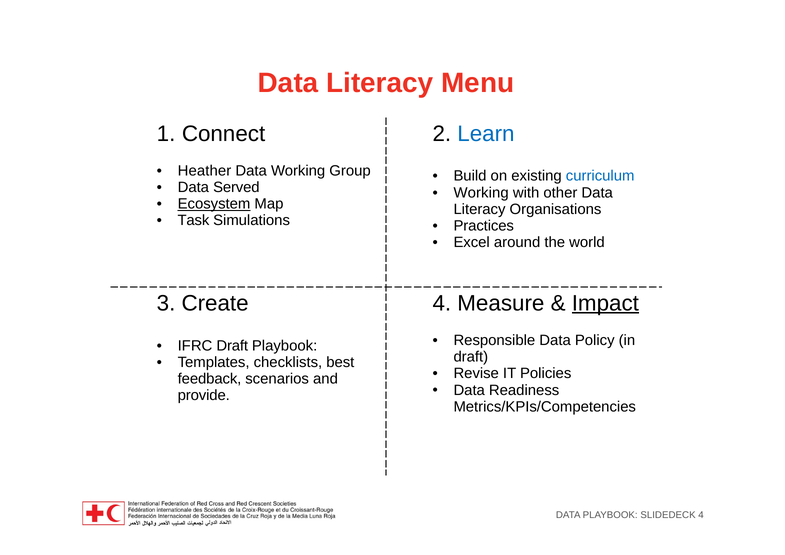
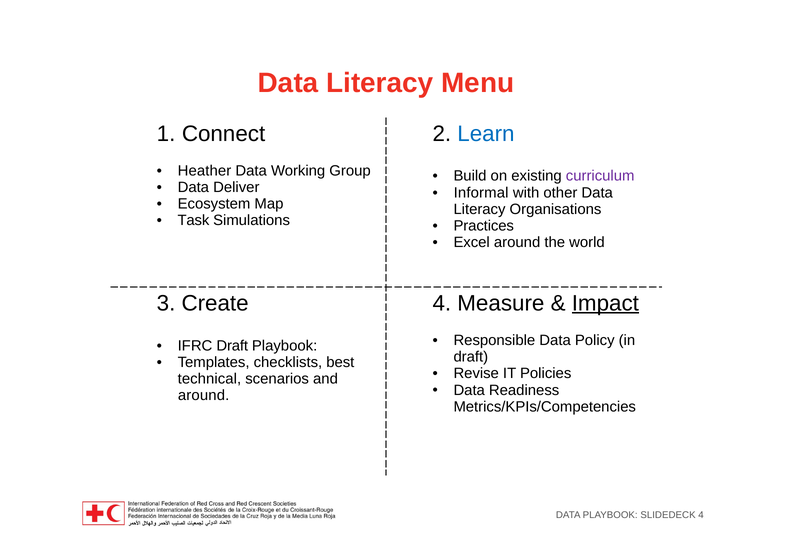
curriculum colour: blue -> purple (600, 176)
Served: Served -> Deliver (236, 188)
Working: Working -> Informal (481, 193)
Ecosystem underline: present -> none (214, 204)
feedback: feedback -> technical (209, 379)
provide: provide -> around (204, 396)
